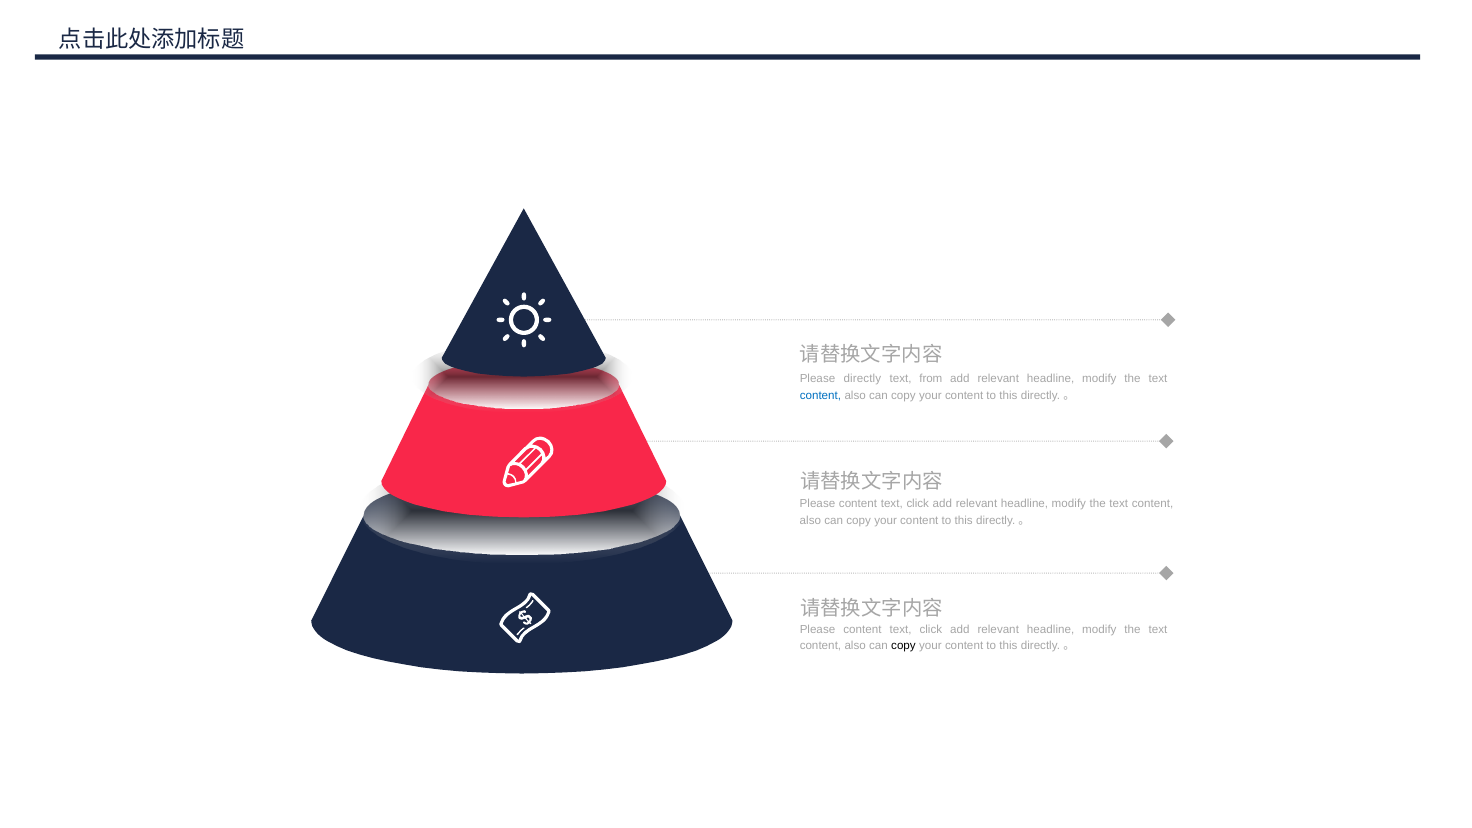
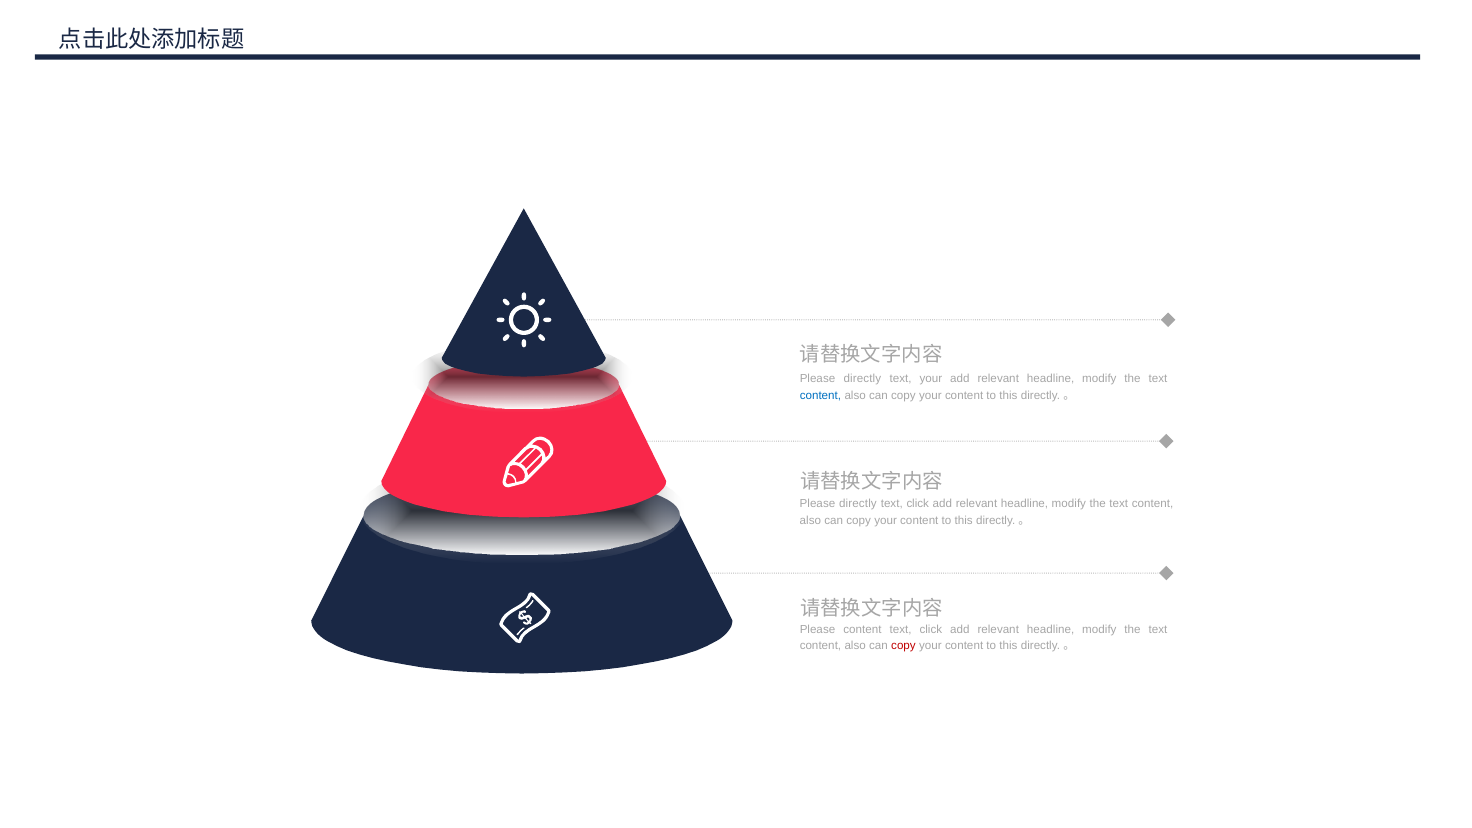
text from: from -> your (931, 379)
content: content -> directly (858, 504)
copy colour: black -> red (903, 646)
